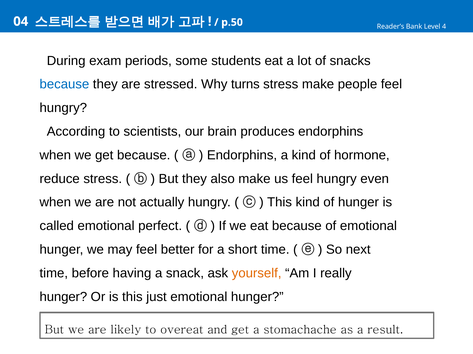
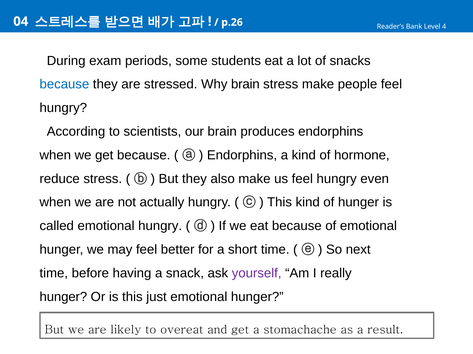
p.50: p.50 -> p.26 (232, 22)
Why turns: turns -> brain (245, 85)
emotional perfect: perfect -> hungry (160, 226)
yourself colour: orange -> purple (257, 274)
